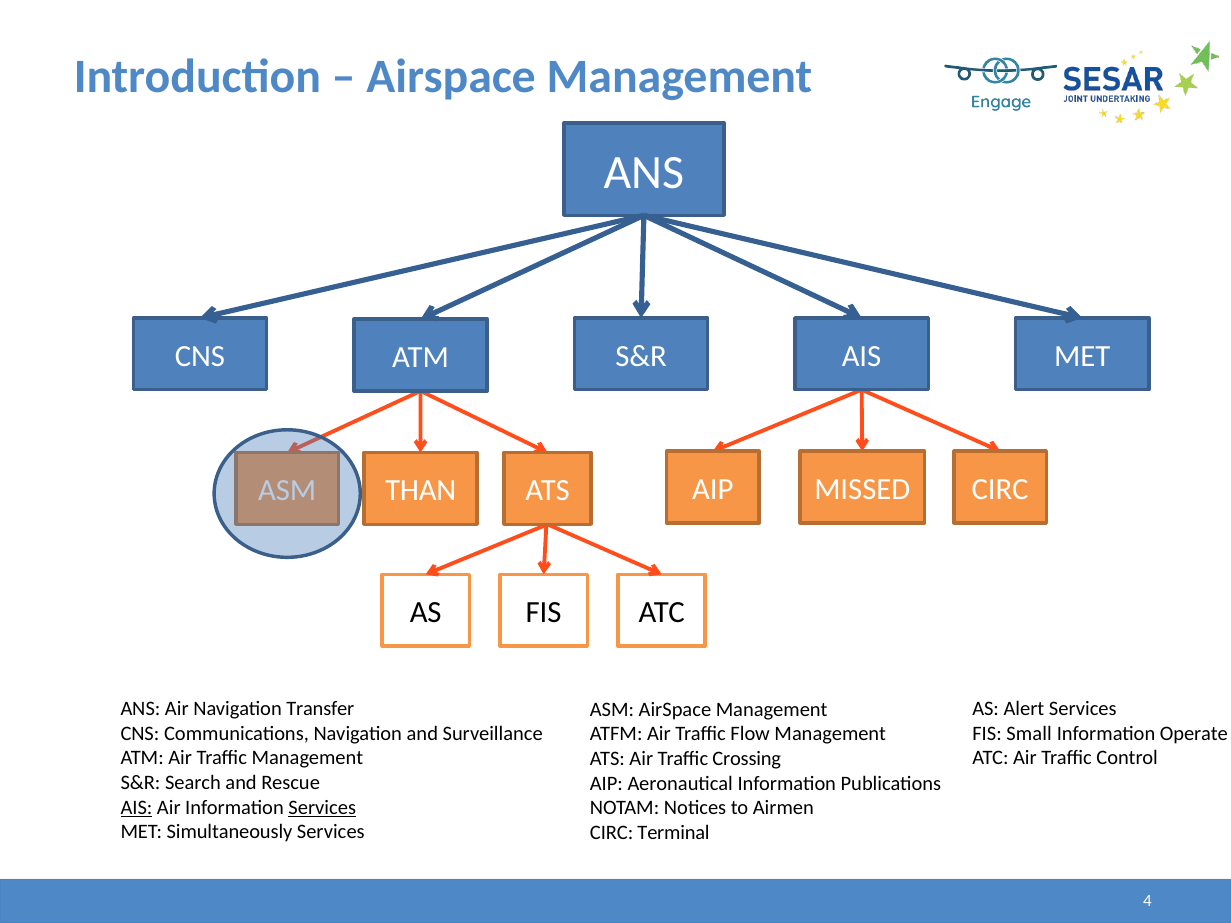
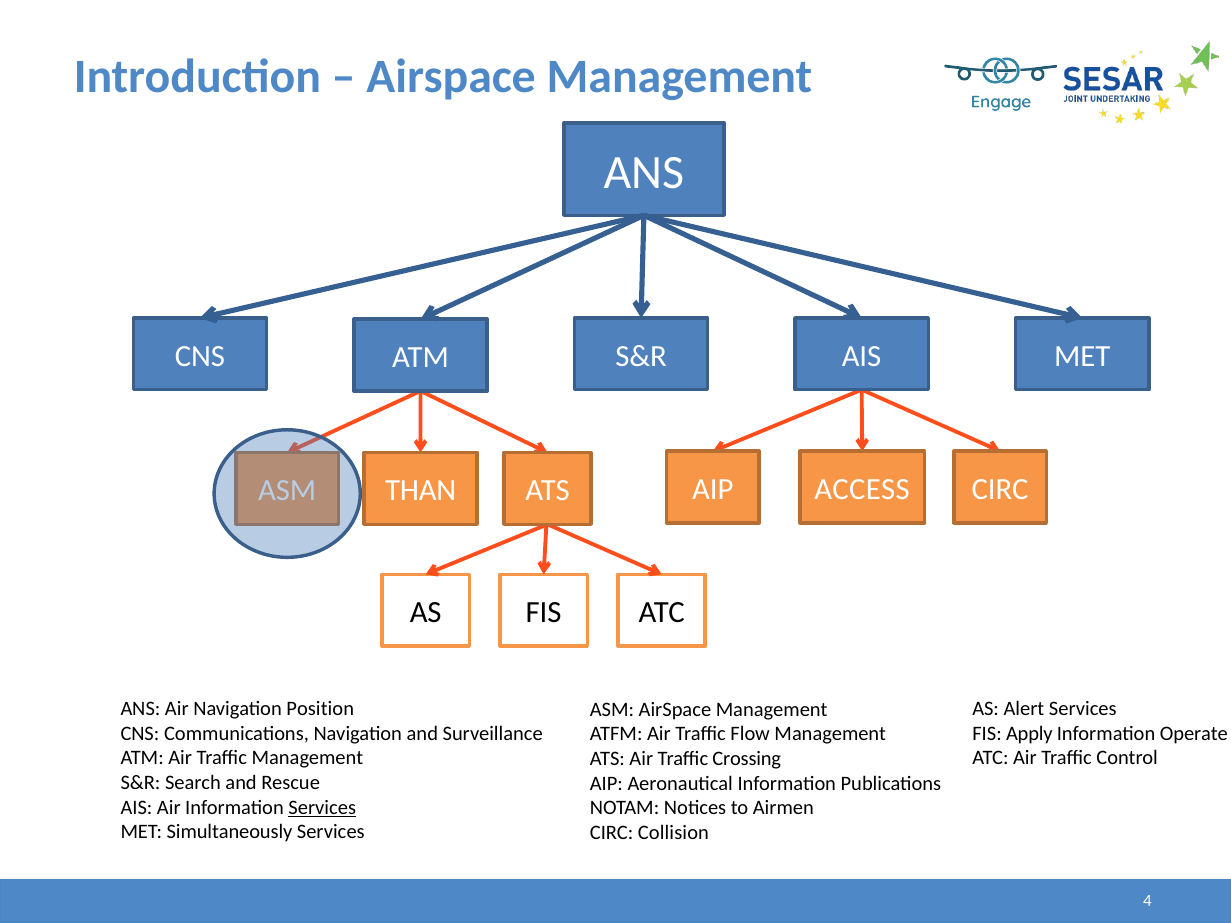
MISSED: MISSED -> ACCESS (862, 489)
Transfer: Transfer -> Position (320, 709)
Small: Small -> Apply (1029, 734)
AIS underline: present -> none (136, 808)
Terminal: Terminal -> Collision (673, 833)
